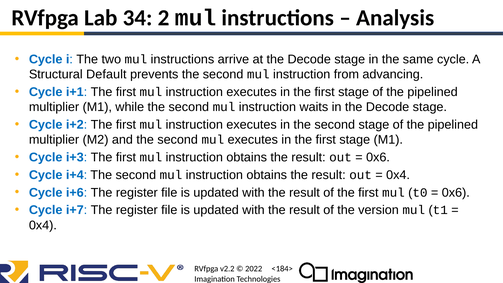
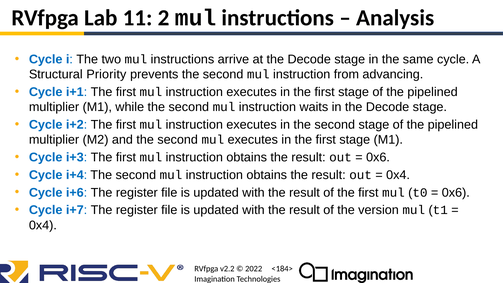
34: 34 -> 11 (138, 18)
Default: Default -> Priority (106, 74)
